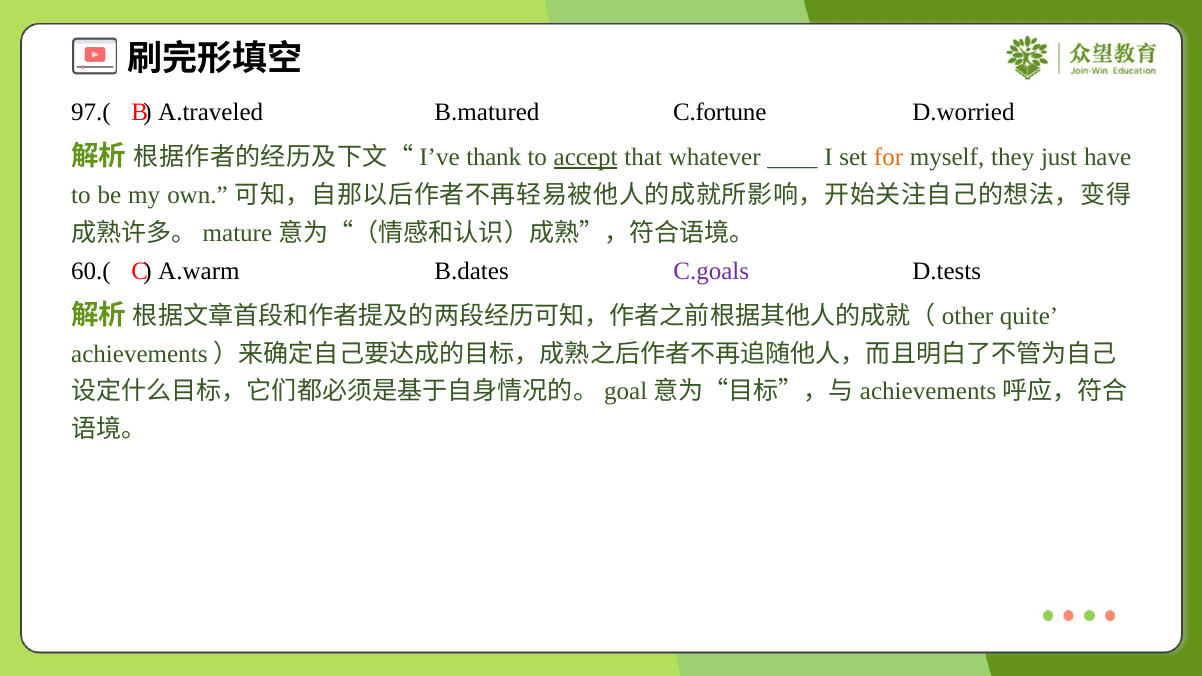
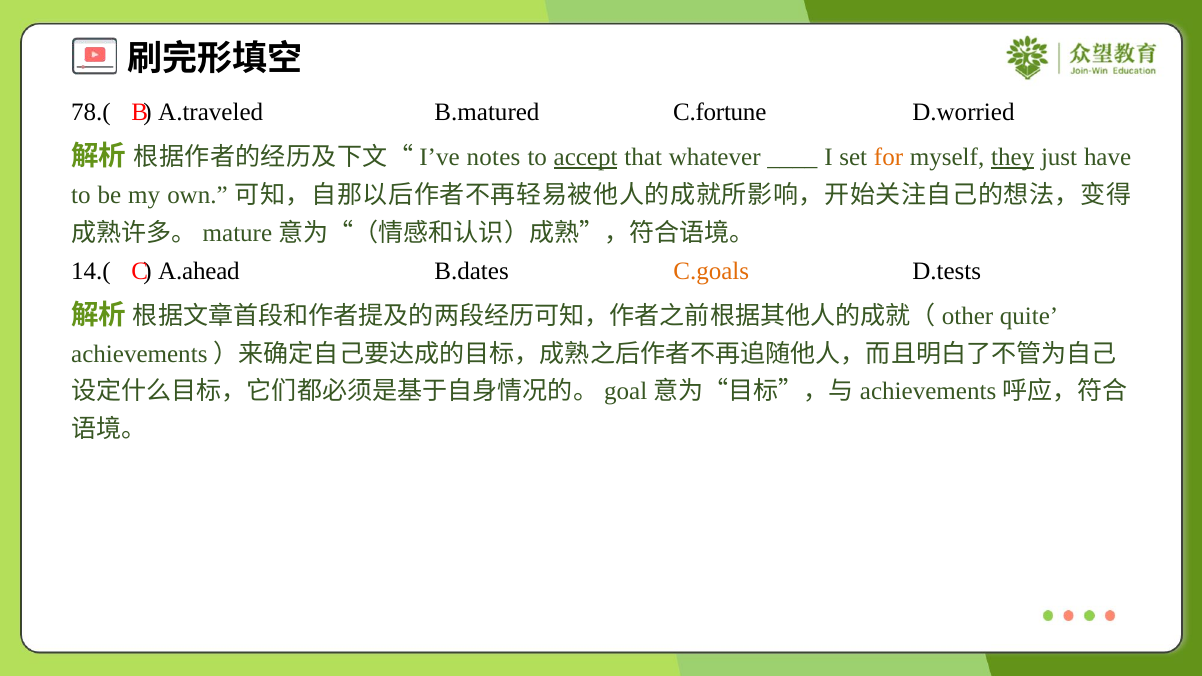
97.(: 97.( -> 78.( (91, 113)
thank: thank -> notes (493, 157)
they underline: none -> present (1013, 157)
60.(: 60.( -> 14.( (91, 271)
A.warm: A.warm -> A.ahead (199, 271)
C.goals colour: purple -> orange (711, 271)
